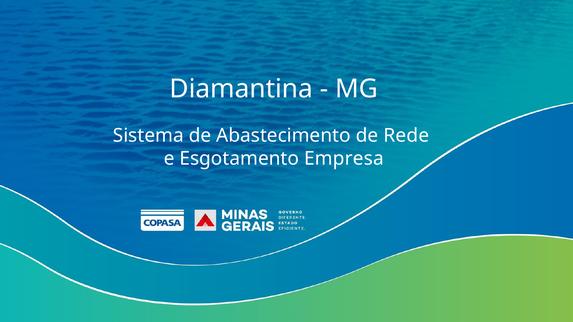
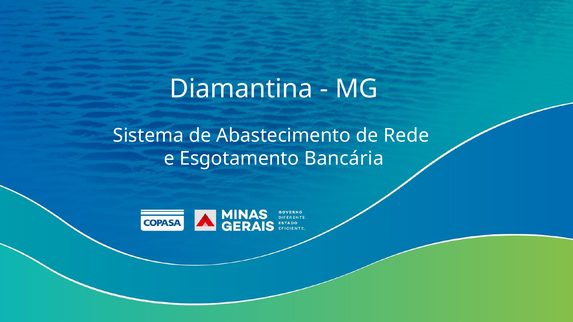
Empresa: Empresa -> Bancária (344, 159)
